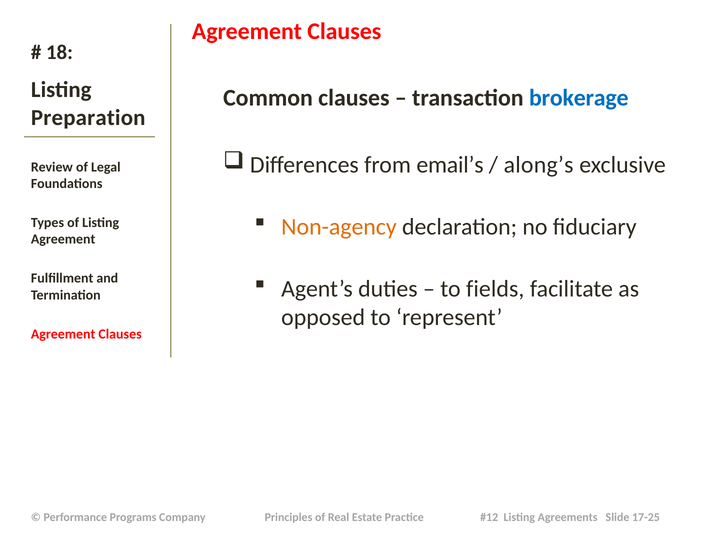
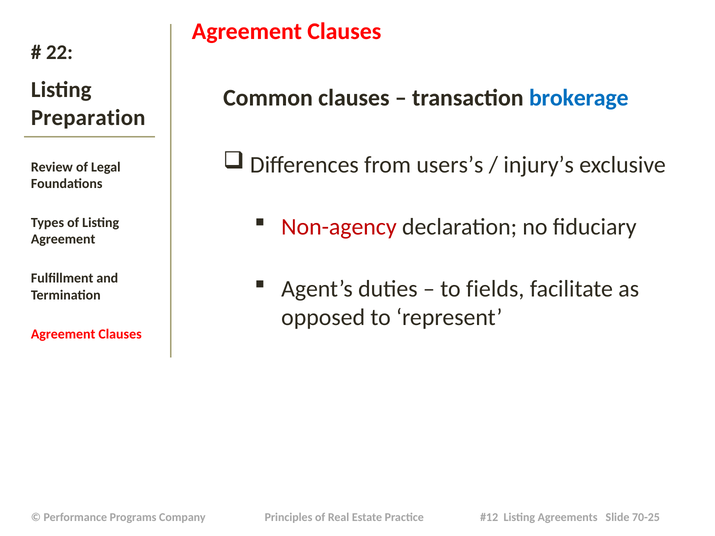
18: 18 -> 22 (59, 52)
email’s: email’s -> users’s (450, 165)
along’s: along’s -> injury’s (539, 165)
Non-agency colour: orange -> red (339, 227)
17-25: 17-25 -> 70-25 (646, 517)
